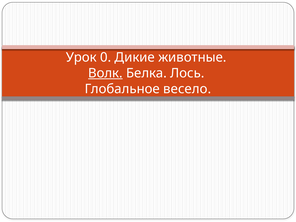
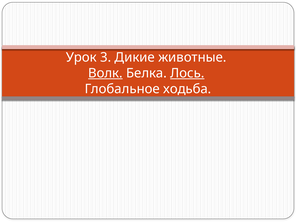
0: 0 -> 3 (106, 57)
Лось underline: none -> present (187, 73)
весело: весело -> ходьба (187, 89)
